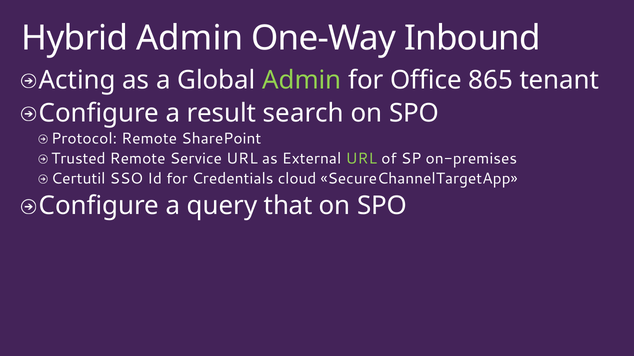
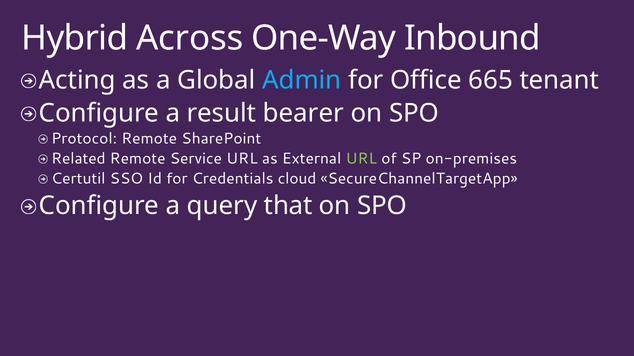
Hybrid Admin: Admin -> Across (190, 38)
Admin colour: light green -> light blue (302, 80)
865: 865 -> 665 (491, 80)
search: search -> bearer (303, 113)
Trusted: Trusted -> Related (78, 159)
